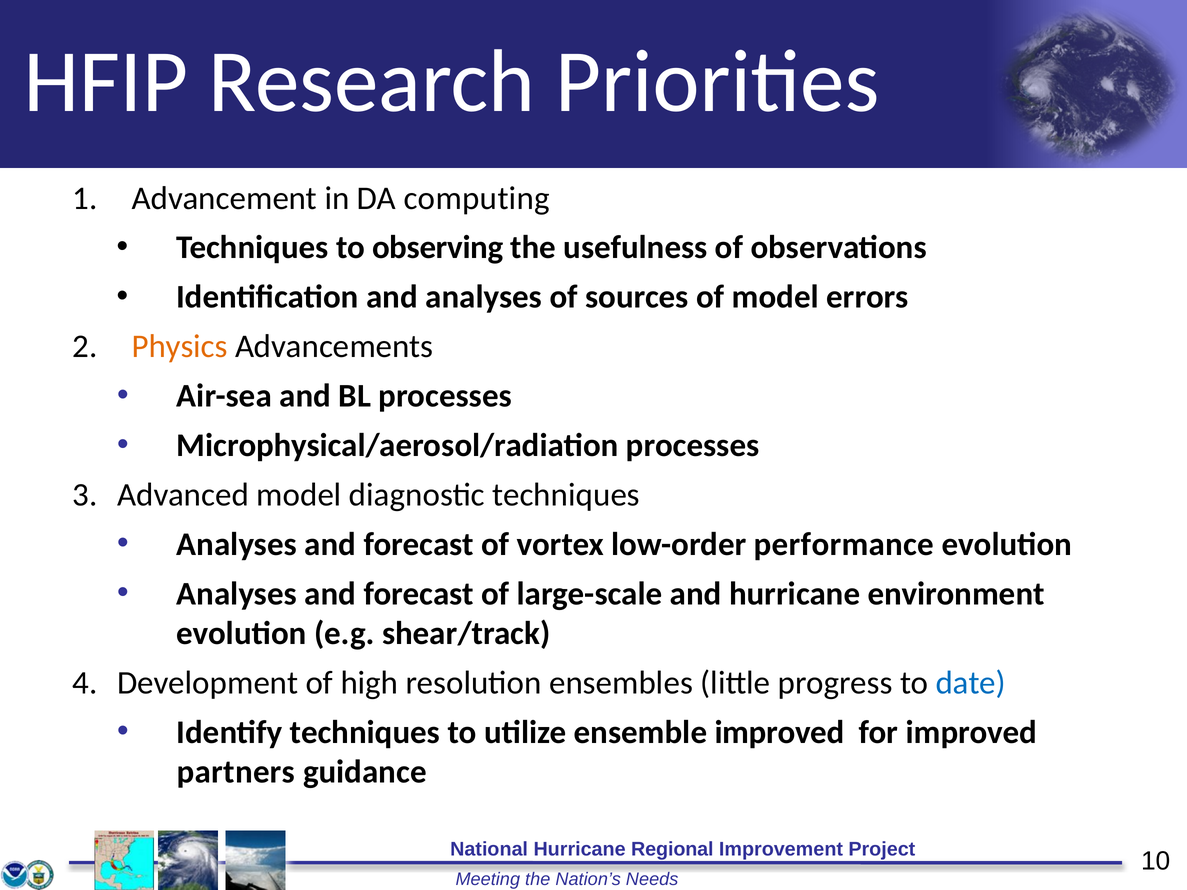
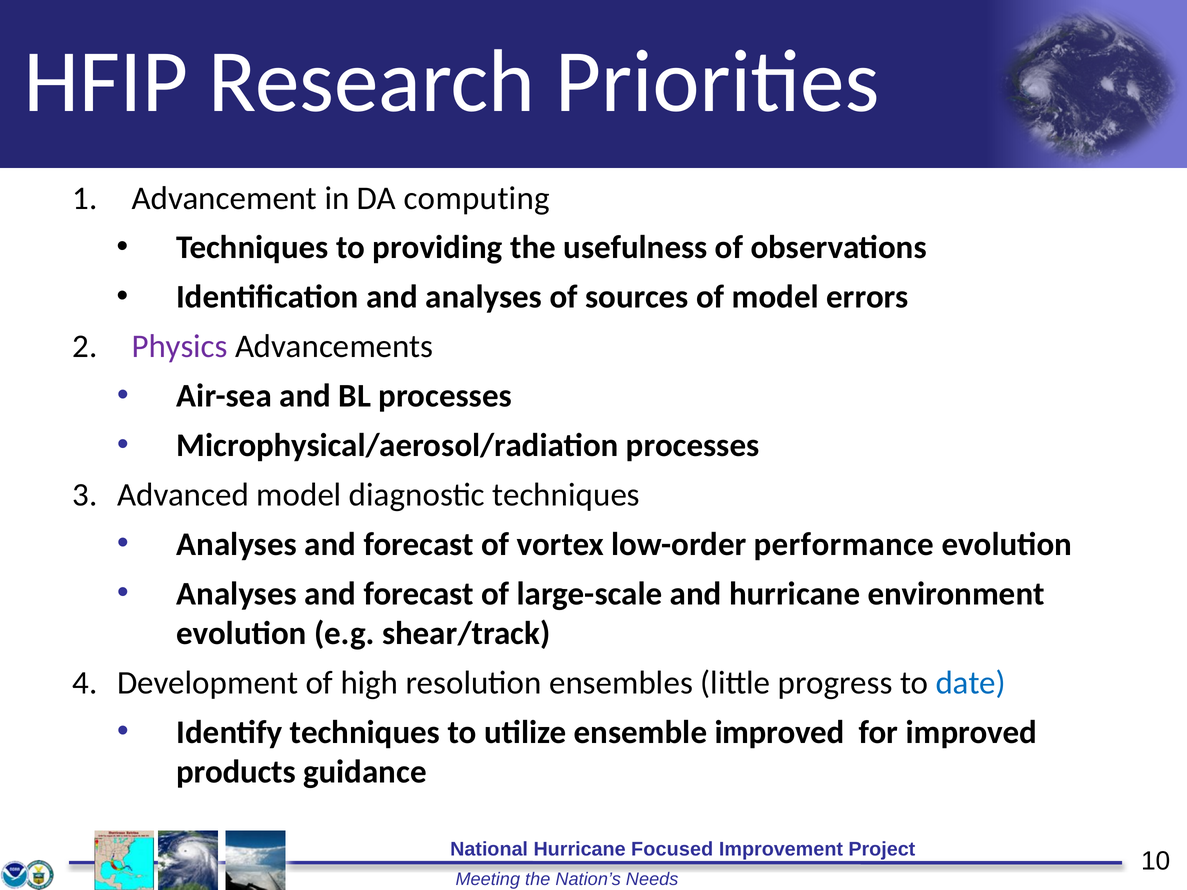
observing: observing -> providing (437, 248)
Physics colour: orange -> purple (180, 347)
partners: partners -> products (236, 772)
Regional: Regional -> Focused (672, 849)
